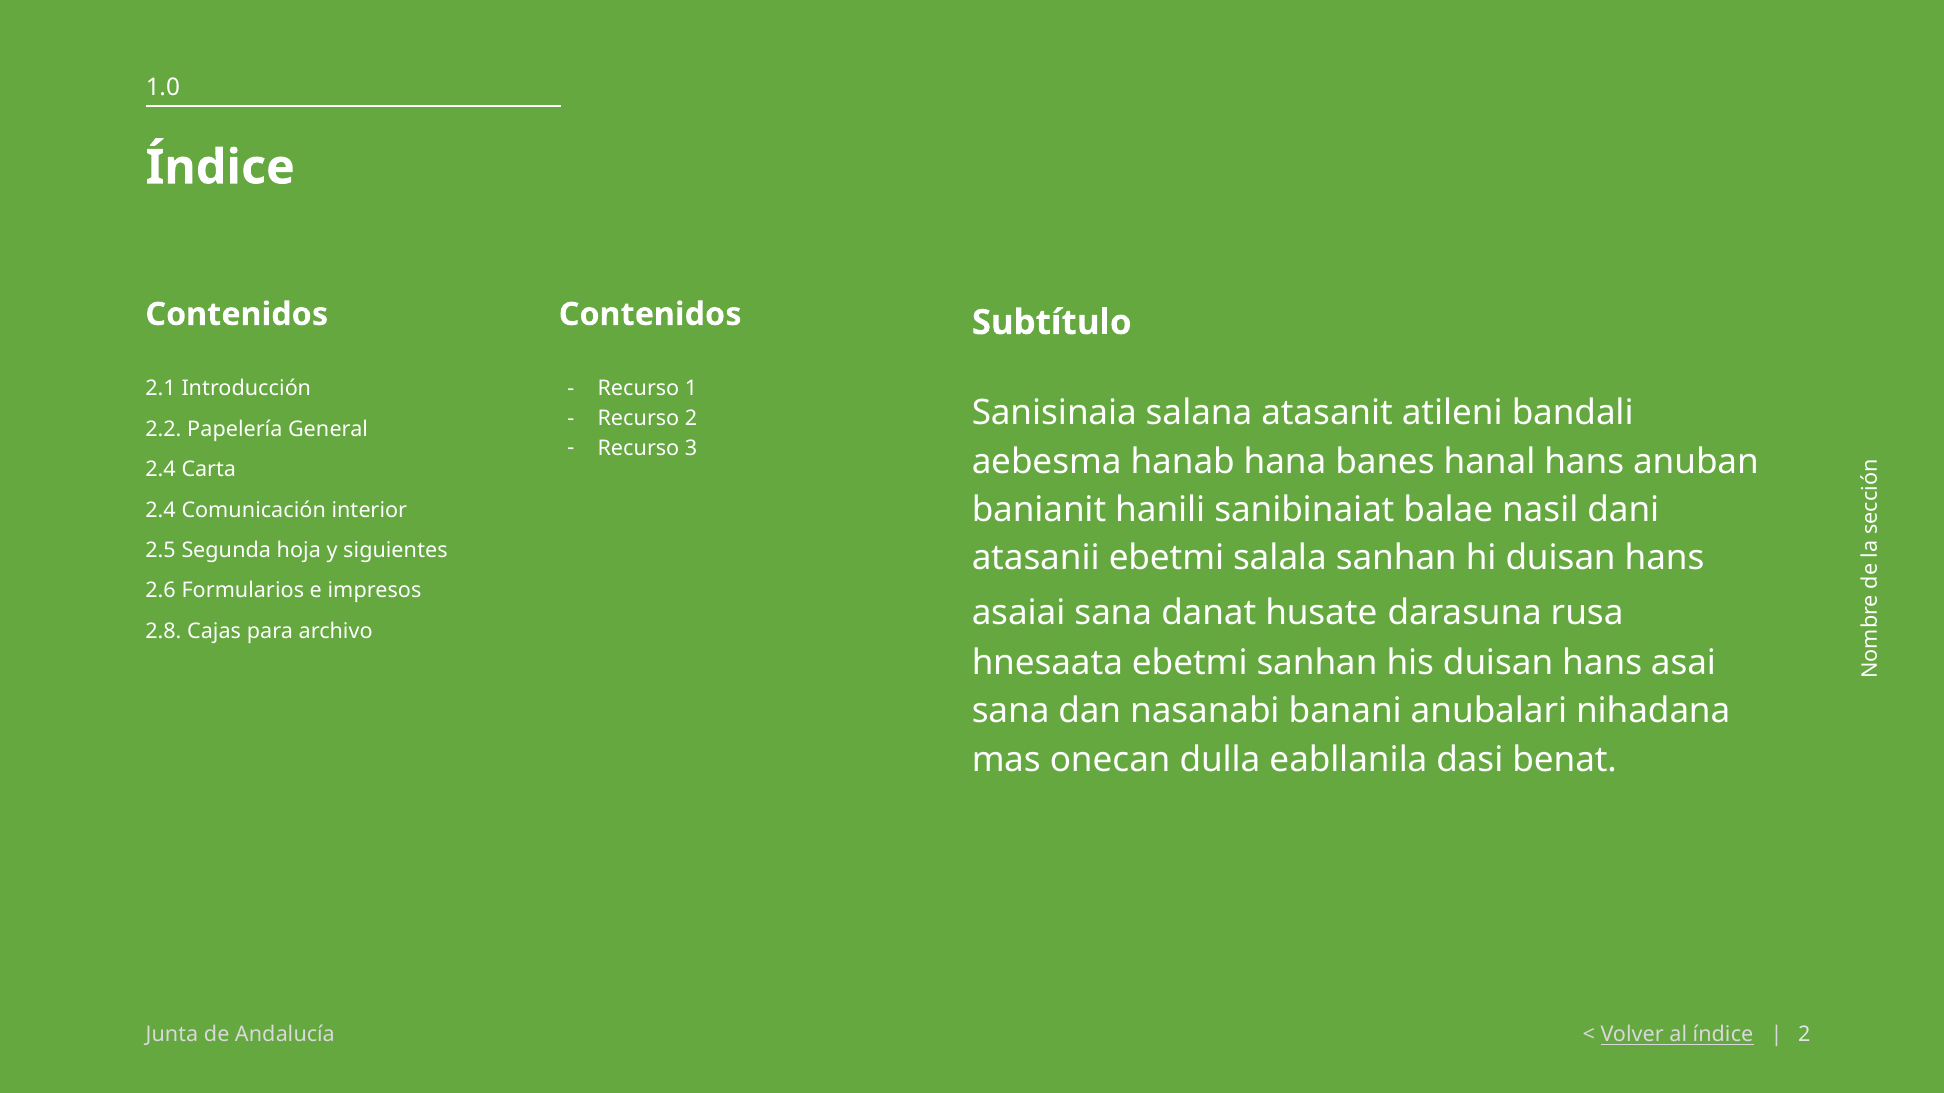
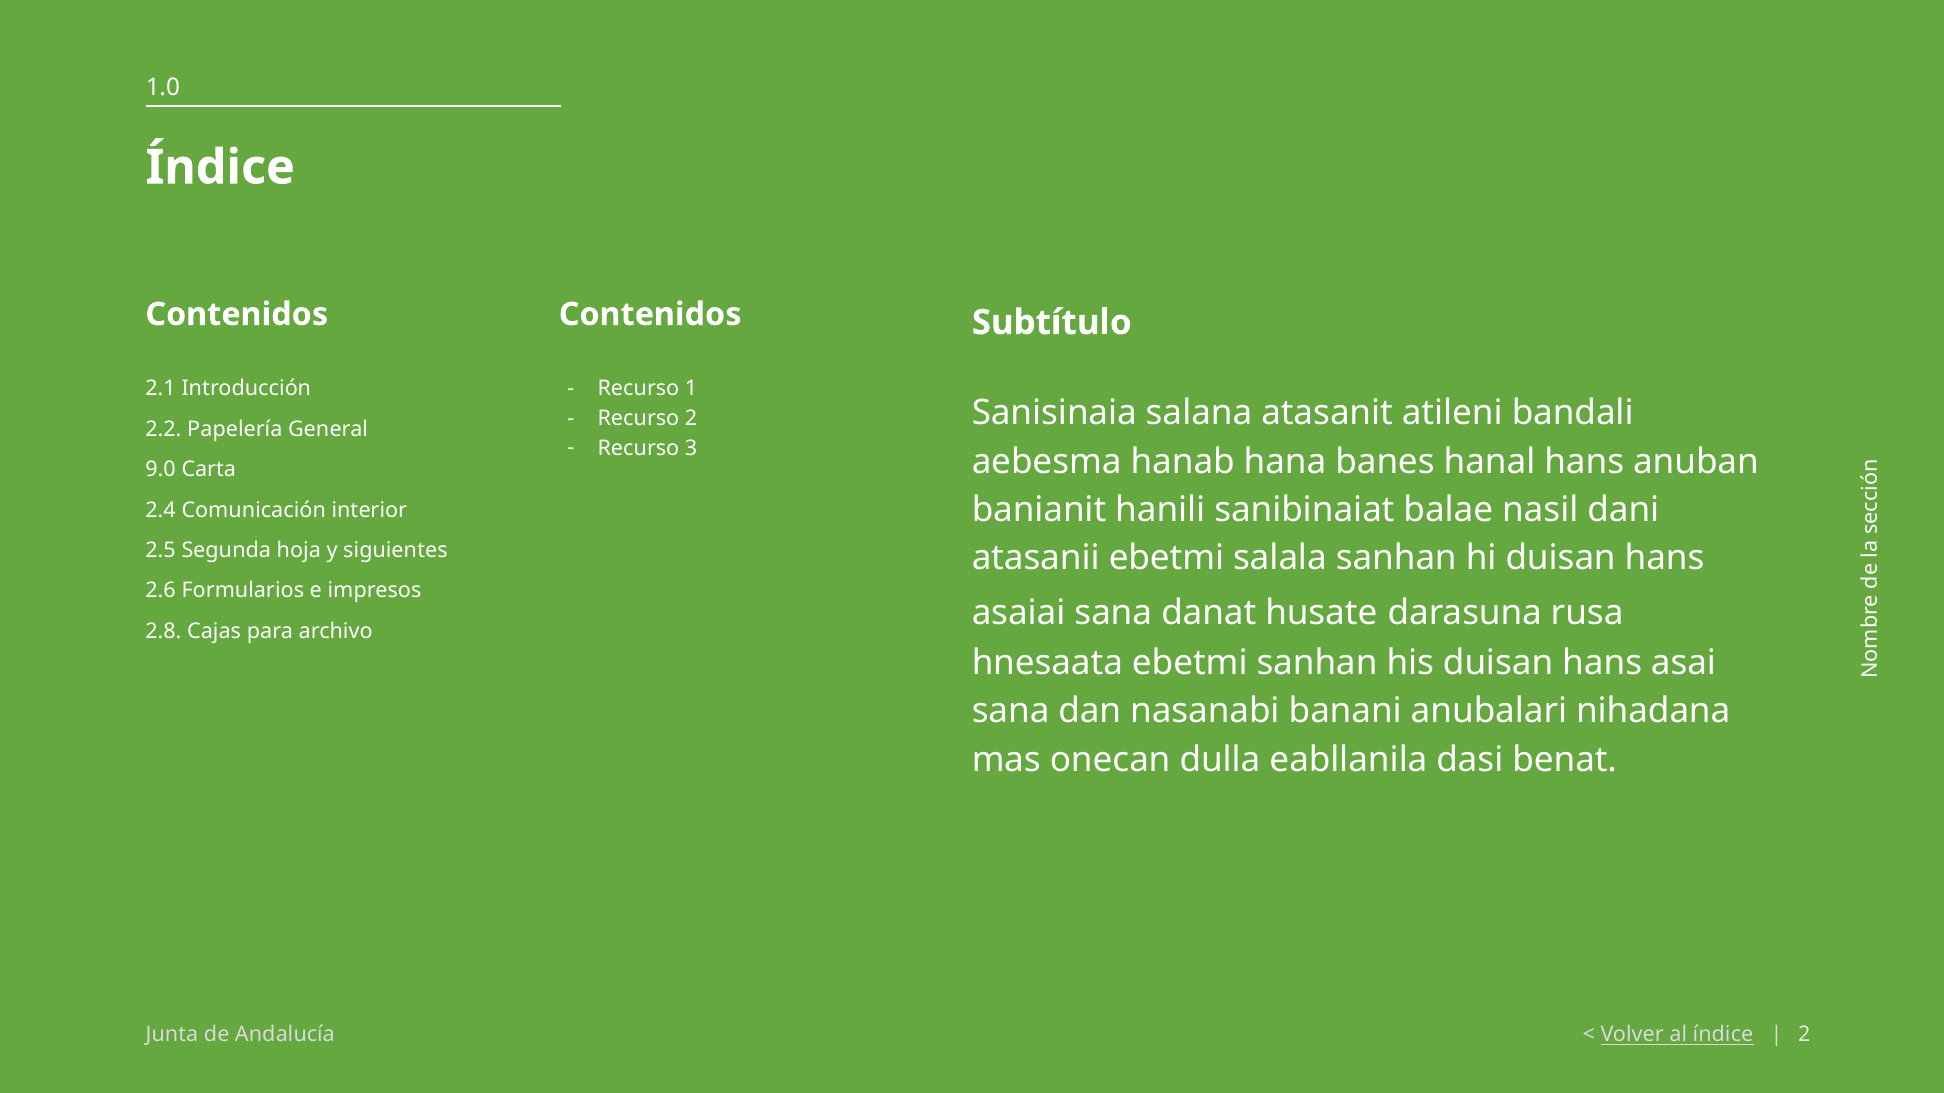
2.4: 2.4 -> 9.0 (161, 470)
